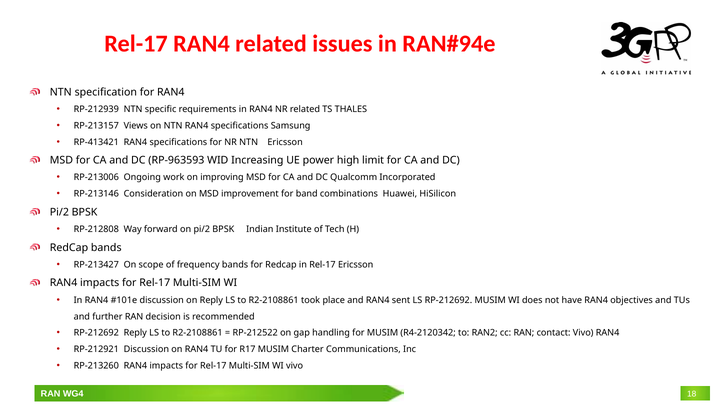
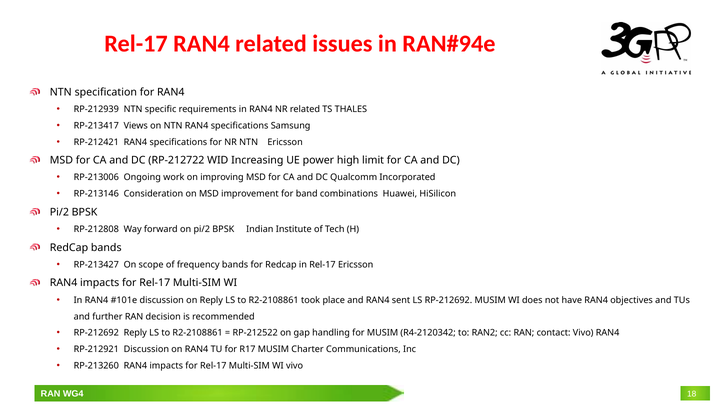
RP-213157: RP-213157 -> RP-213417 (96, 126)
RP-413421: RP-413421 -> RP-212421 (96, 142)
RP-963593: RP-963593 -> RP-212722 (176, 160)
